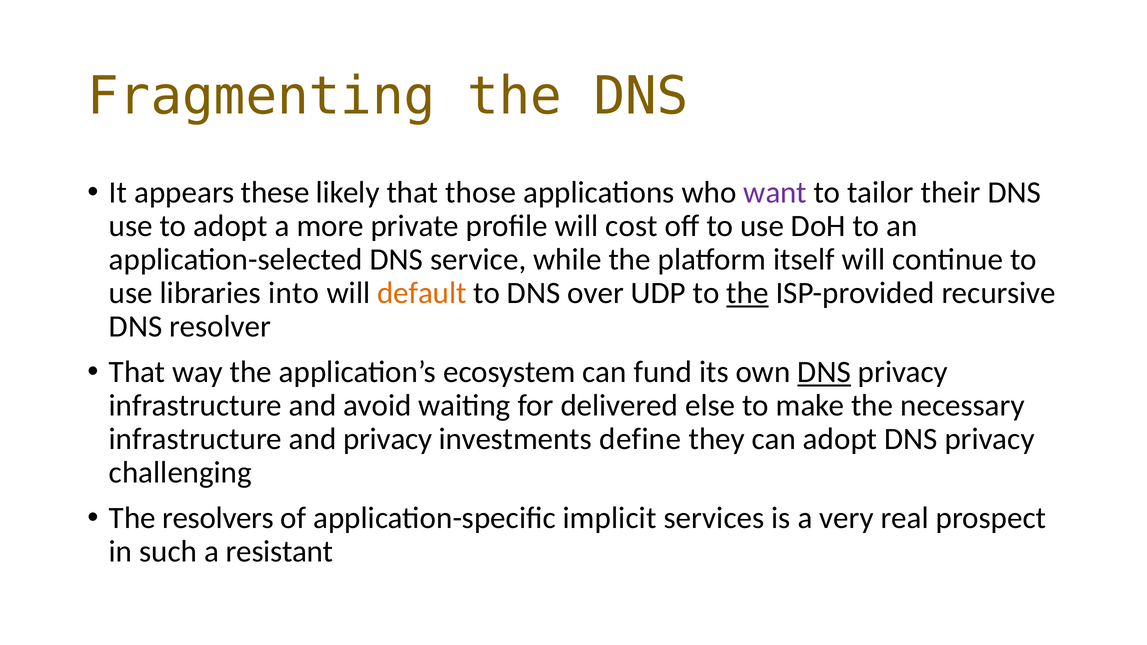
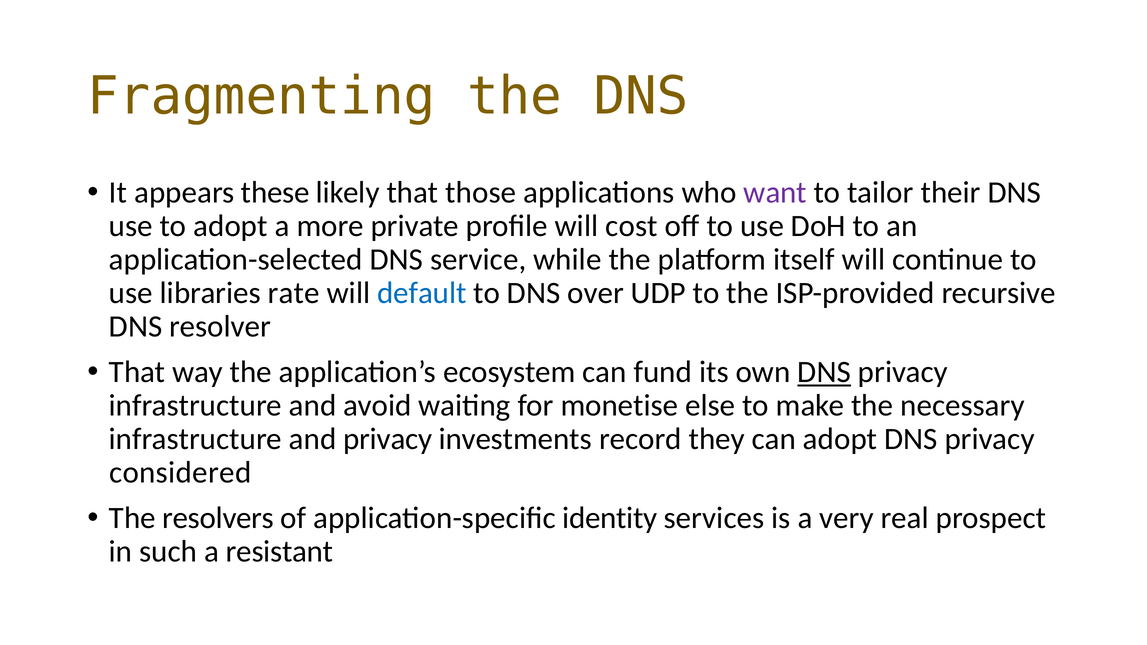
into: into -> rate (294, 293)
default colour: orange -> blue (422, 293)
the underline: present -> none (748, 293)
delivered: delivered -> monetise (619, 406)
define: define -> record (640, 439)
challenging: challenging -> considered (180, 473)
implicit: implicit -> identity (610, 518)
